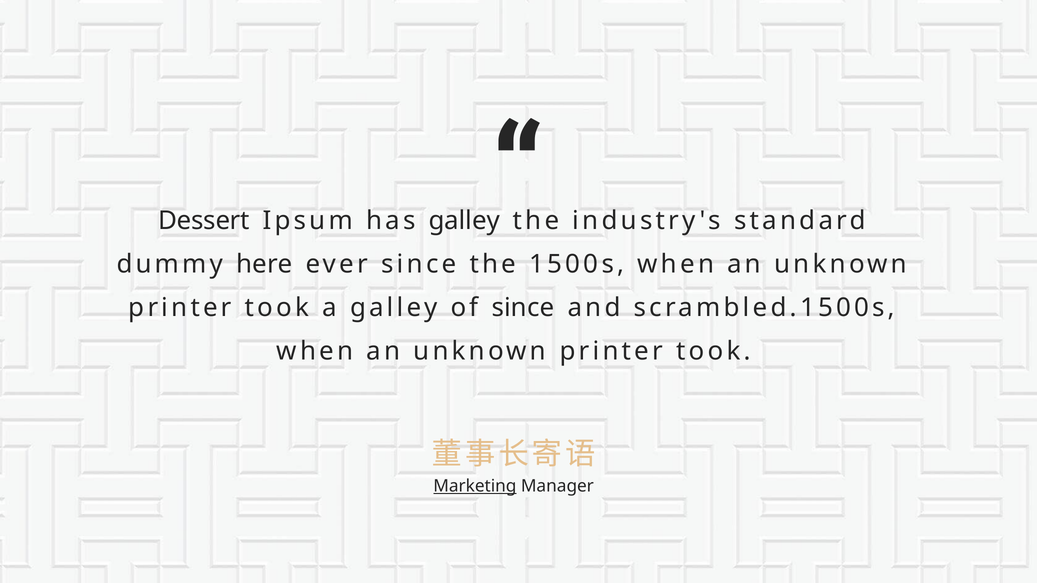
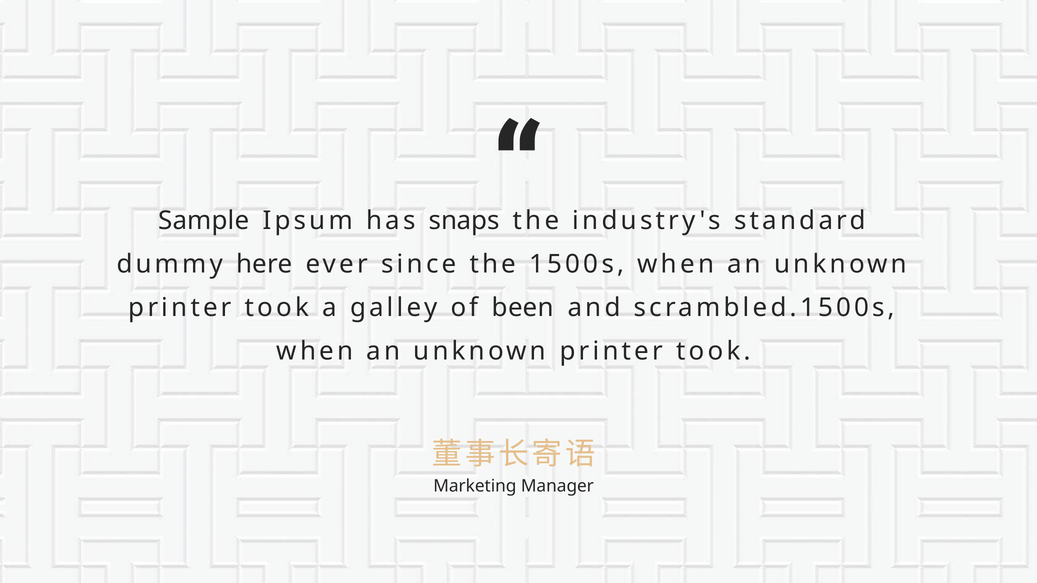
Dessert: Dessert -> Sample (204, 221)
has galley: galley -> snaps (464, 221)
of since: since -> been (523, 308)
Marketing underline: present -> none (475, 486)
